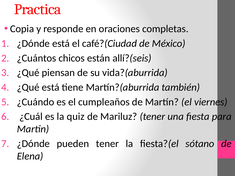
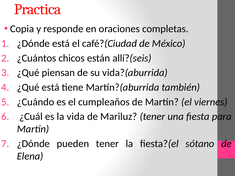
quiz: quiz -> vida (76, 117)
